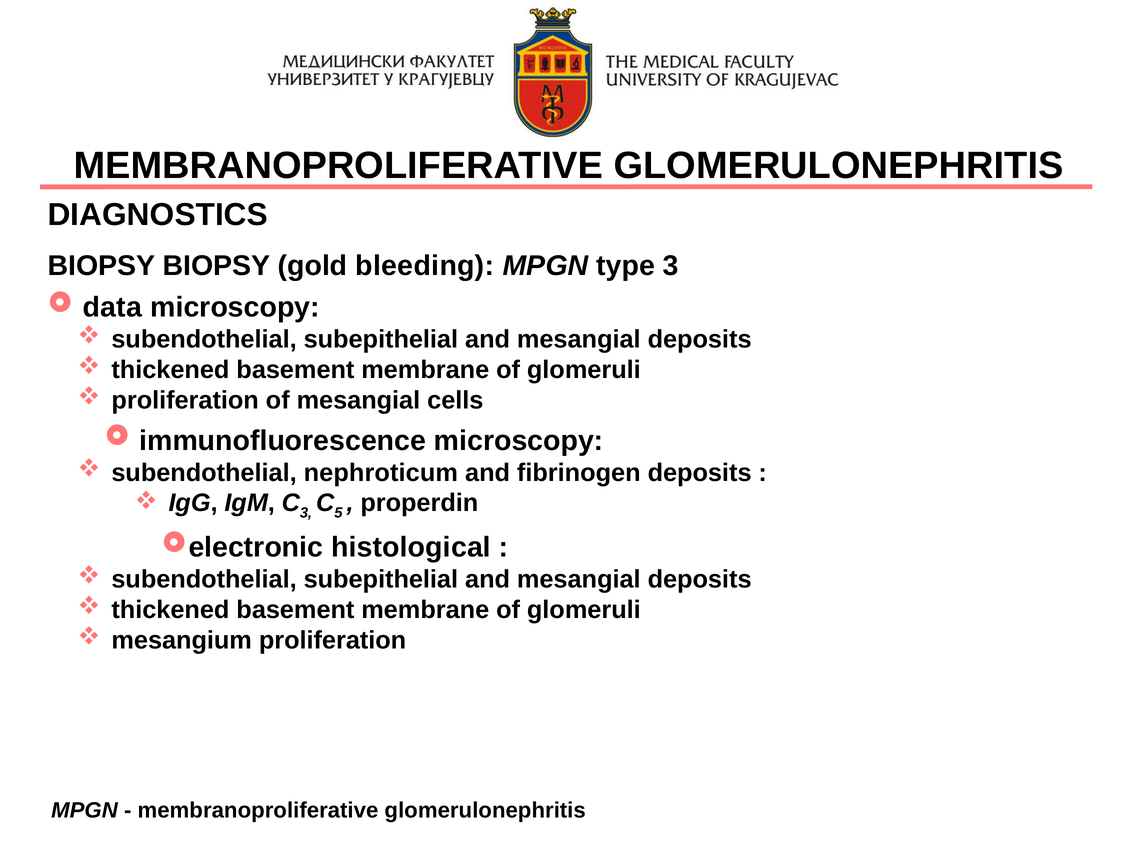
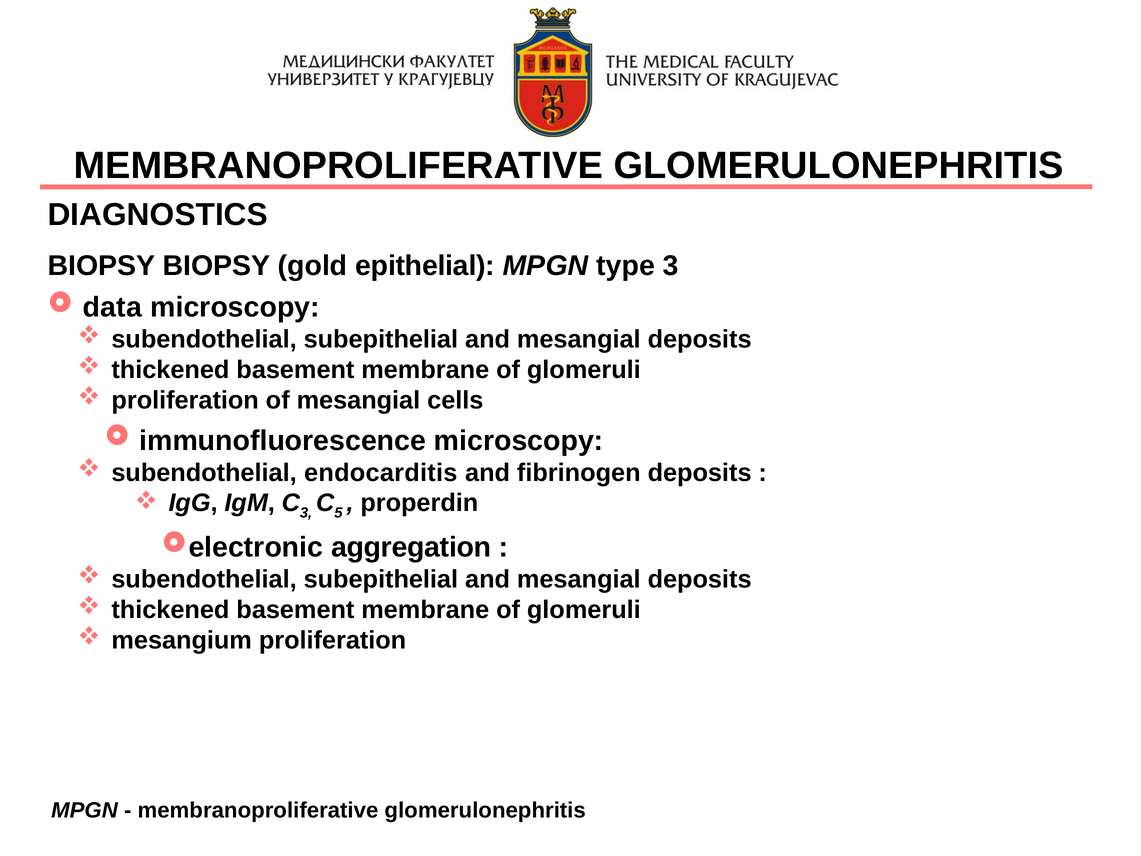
bleeding: bleeding -> epithelial (425, 266)
nephroticum: nephroticum -> endocarditis (381, 473)
histological: histological -> aggregation (411, 547)
